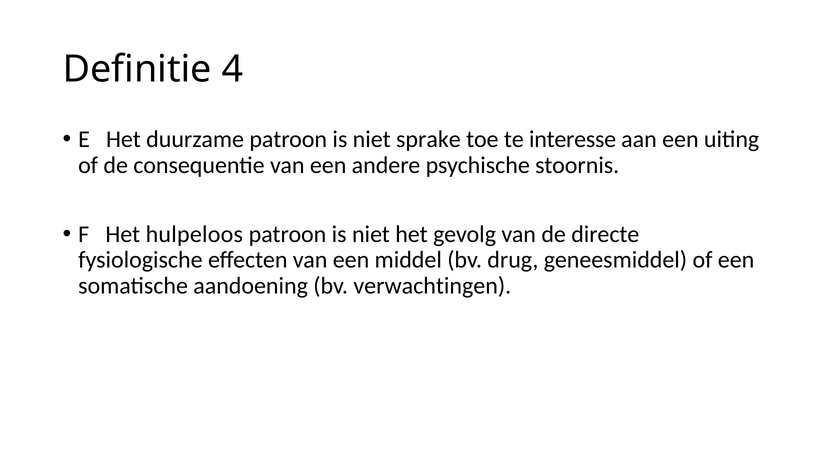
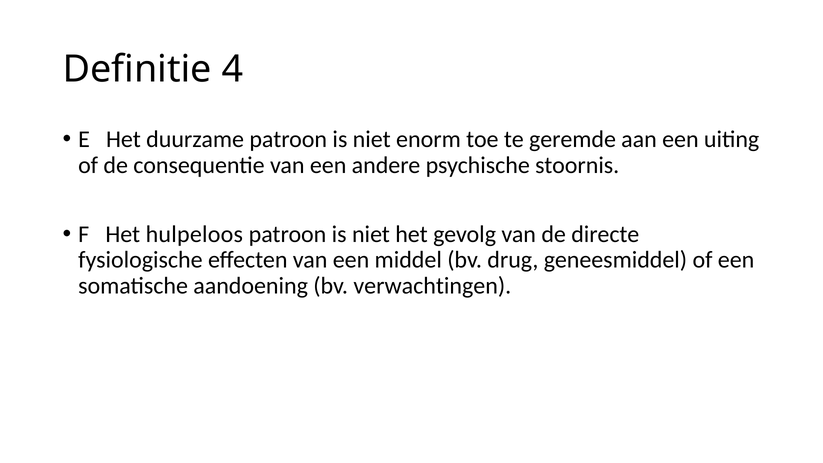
sprake: sprake -> enorm (428, 139)
interesse: interesse -> geremde (573, 139)
